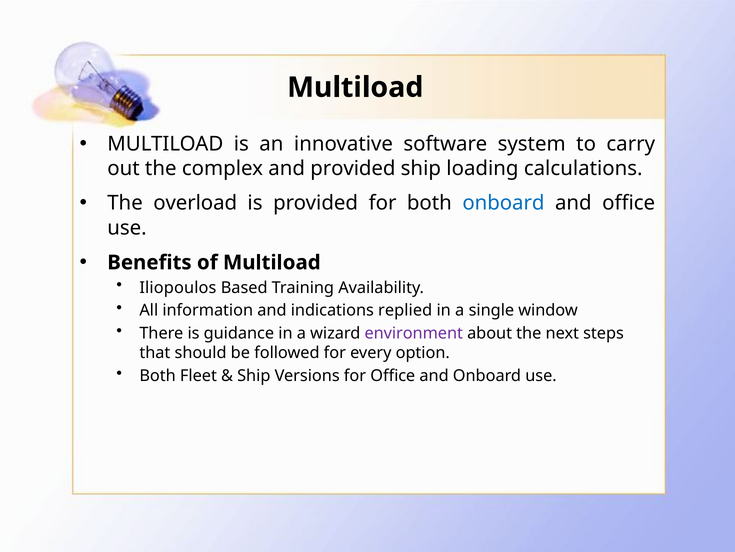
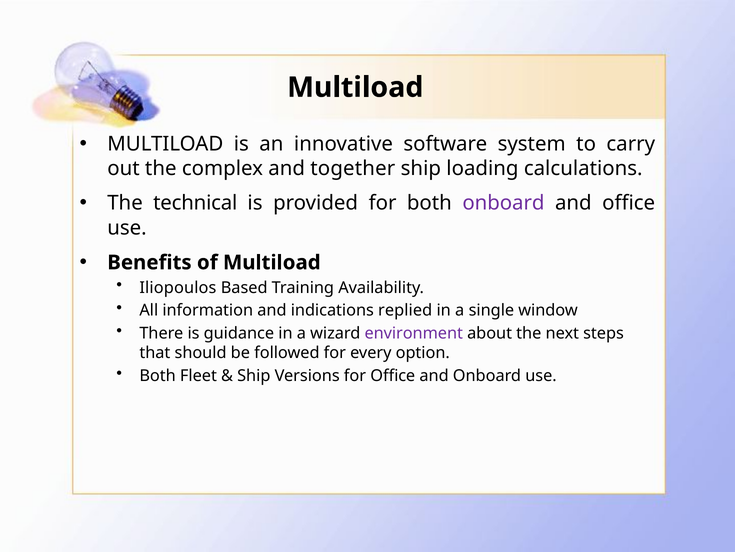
and provided: provided -> together (353, 168)
overload: overload -> technical (195, 203)
onboard colour: blue -> purple (503, 203)
